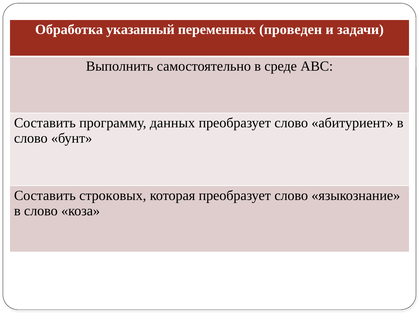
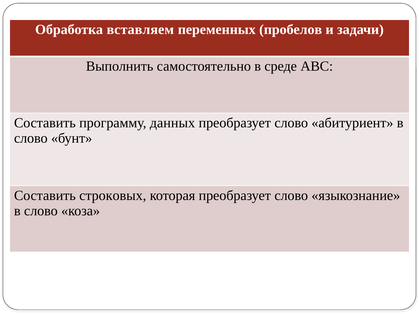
указанный: указанный -> вставляем (140, 30)
проведен: проведен -> пробелов (291, 30)
